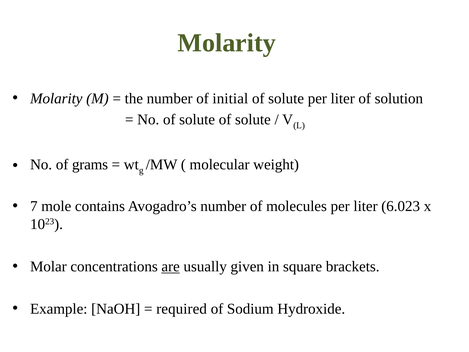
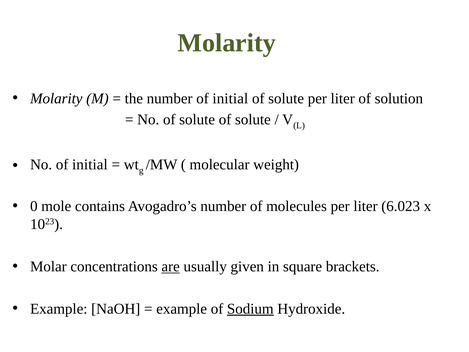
No of grams: grams -> initial (90, 164)
7: 7 -> 0 (34, 206)
required: required -> example (182, 309)
Sodium underline: none -> present (250, 309)
